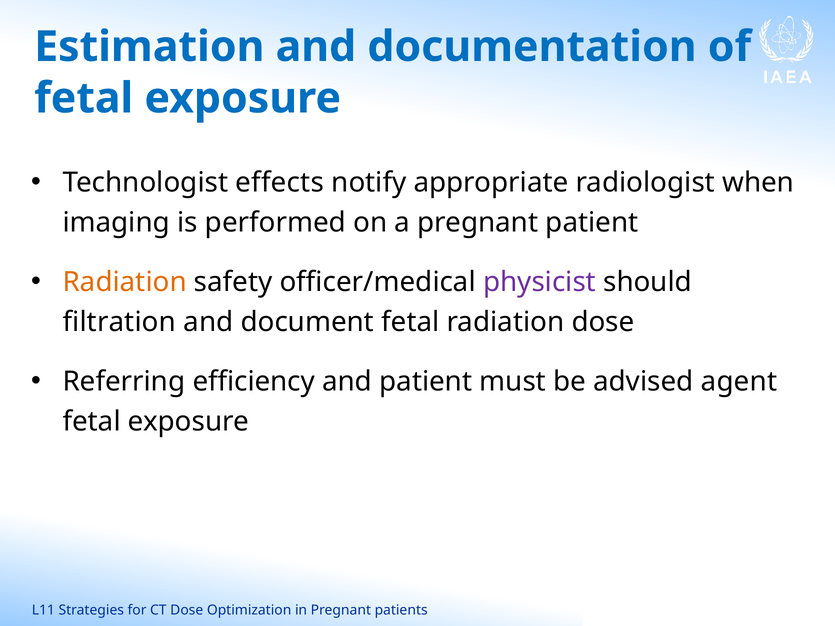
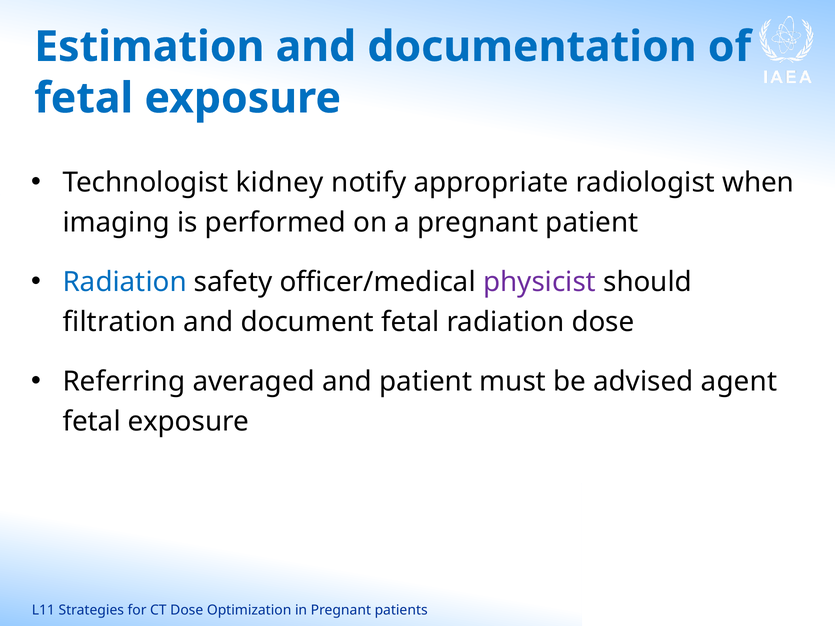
effects: effects -> kidney (280, 183)
Radiation colour: orange -> blue (125, 282)
efficiency: efficiency -> averaged (254, 382)
